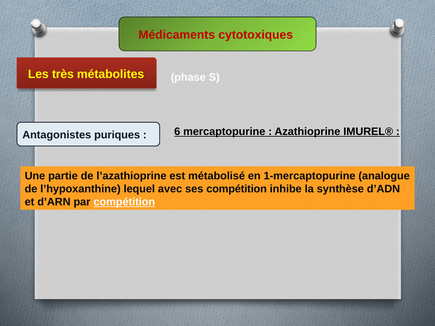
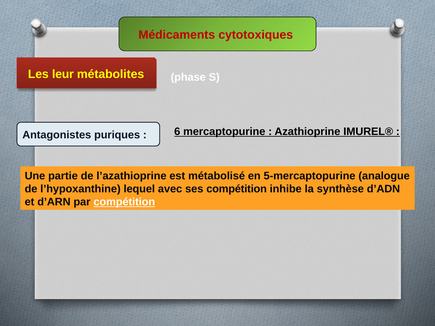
très: très -> leur (63, 74)
1-mercaptopurine: 1-mercaptopurine -> 5-mercaptopurine (310, 176)
